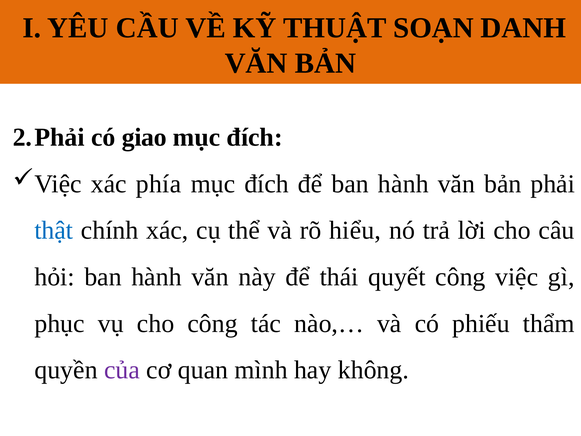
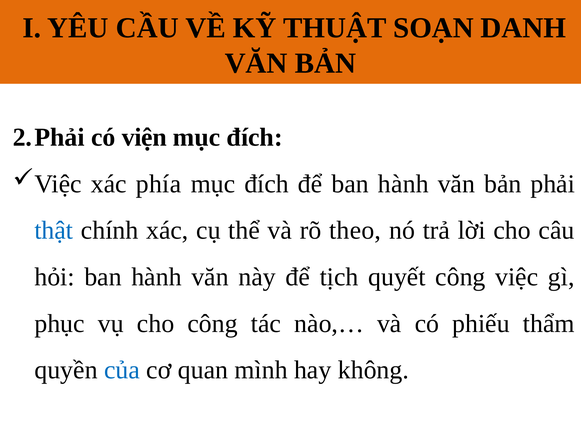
giao: giao -> viện (144, 137)
hiểu: hiểu -> theo (355, 230)
thái: thái -> tịch (339, 277)
của colour: purple -> blue (122, 370)
